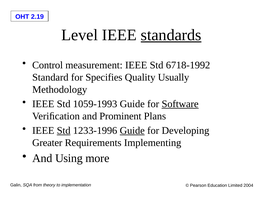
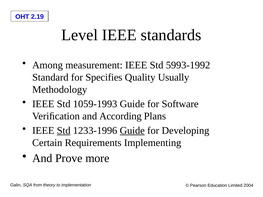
standards underline: present -> none (171, 35)
Control: Control -> Among (48, 65)
6718-1992: 6718-1992 -> 5993-1992 (188, 65)
Software underline: present -> none (180, 104)
Prominent: Prominent -> According (120, 116)
Greater: Greater -> Certain (47, 143)
Using: Using -> Prove (69, 159)
